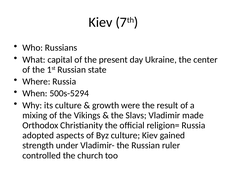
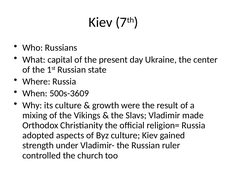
500s-5294: 500s-5294 -> 500s-3609 (69, 93)
